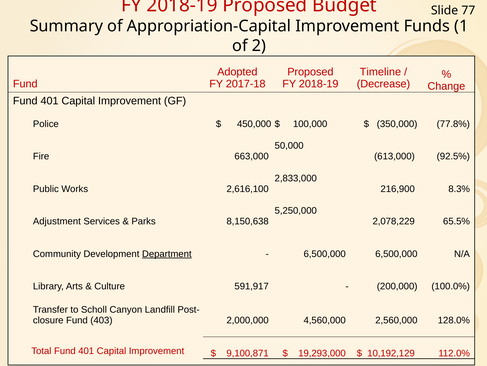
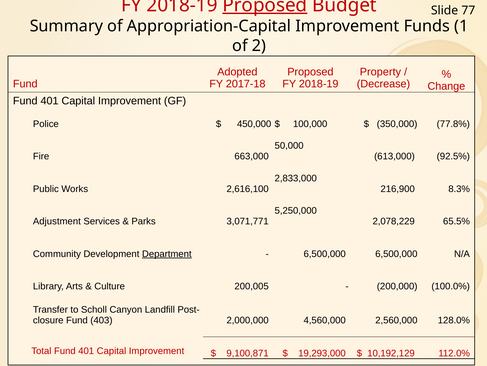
Proposed underline: none -> present (265, 5)
Timeline: Timeline -> Property (380, 72)
8,150,638: 8,150,638 -> 3,071,771 (248, 221)
591,917: 591,917 -> 200,005 (252, 286)
